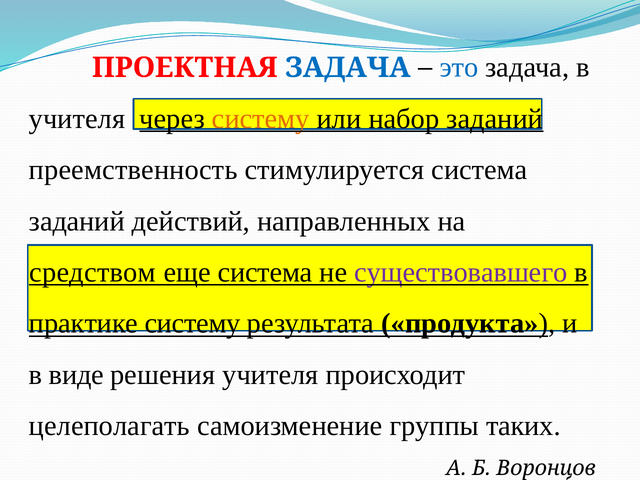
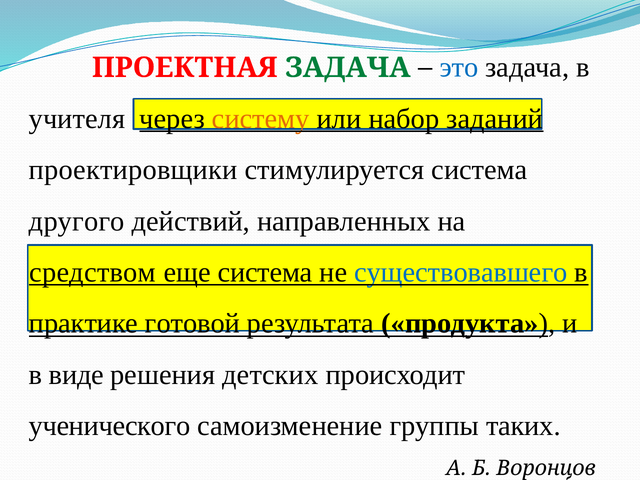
ЗАДАЧА colour: blue -> green (348, 68)
преемственность: преемственность -> проектировщики (133, 170)
заданий: заданий -> другого (77, 221)
существовавшего colour: purple -> blue (461, 272)
практике систему: систему -> готовой (192, 324)
решения учителя: учителя -> детских (270, 375)
целеполагать: целеполагать -> ученического (110, 426)
